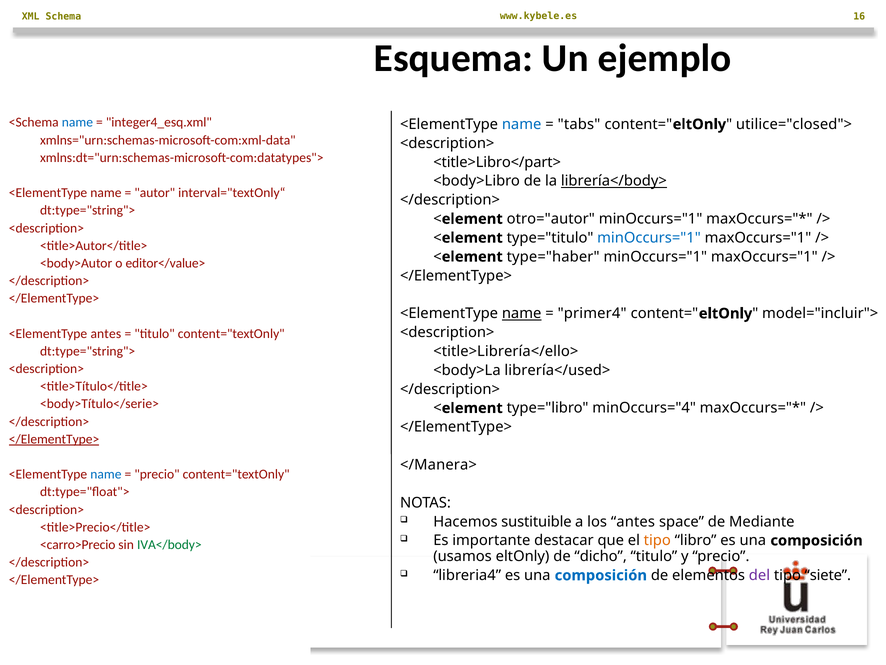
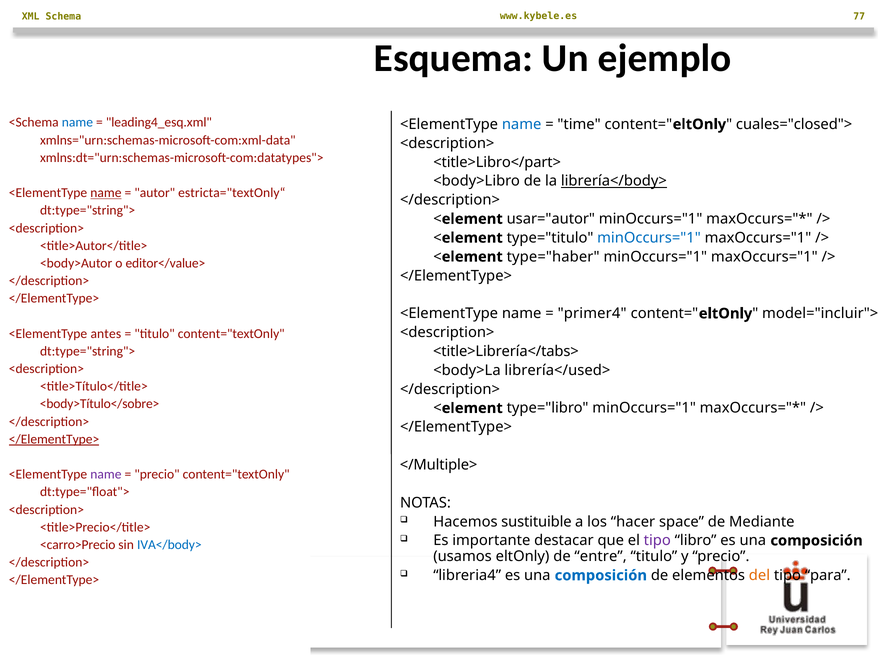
16: 16 -> 77 (859, 16)
integer4_esq.xml: integer4_esq.xml -> leading4_esq.xml (159, 122)
tabs: tabs -> time (579, 124)
utilice="closed">: utilice="closed"> -> cuales="closed"> (794, 124)
name underline: none -> present (106, 193)
interval="textOnly“: interval="textOnly“ -> estricta="textOnly“ (232, 193)
otro="autor: otro="autor -> usar="autor (551, 219)
name underline: present -> none (522, 313)
<title>Librería</ello>: <title>Librería</ello> -> <title>Librería</tabs> (506, 351)
<body>Título</serie>: <body>Título</serie> -> <body>Título</sobre> (100, 404)
type="libro minOccurs="4: minOccurs="4 -> minOccurs="1 (644, 408)
</Manera>: </Manera> -> </Multiple> (439, 465)
name colour: blue -> purple (106, 474)
los antes: antes -> hacer (633, 521)
tipo colour: orange -> purple (657, 540)
IVA</body> colour: green -> blue (169, 544)
dicho: dicho -> entre (601, 556)
del colour: purple -> orange (759, 575)
siete: siete -> para (828, 575)
